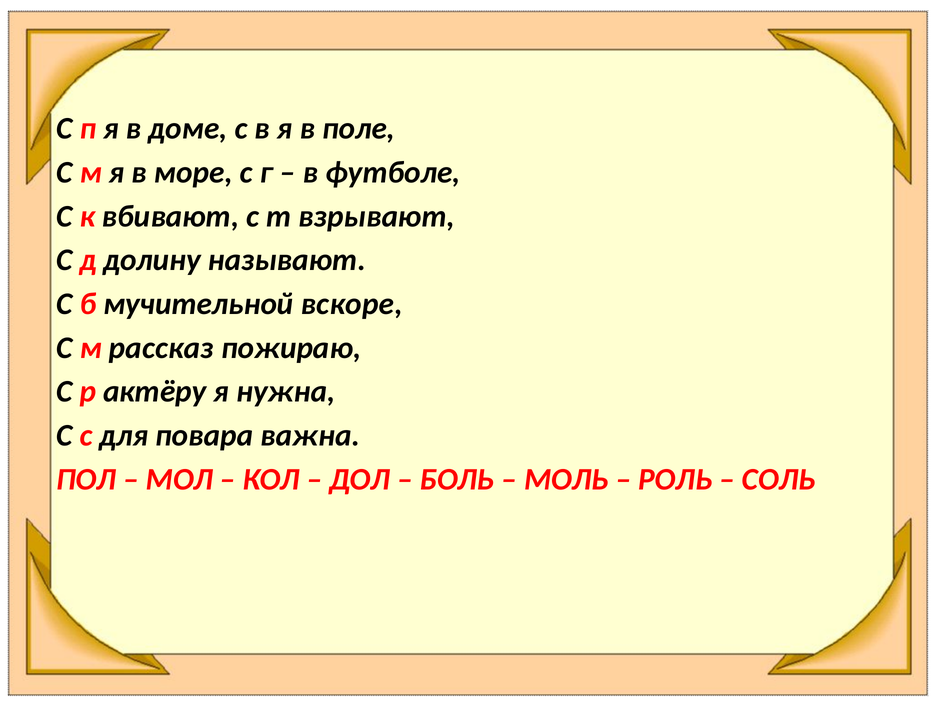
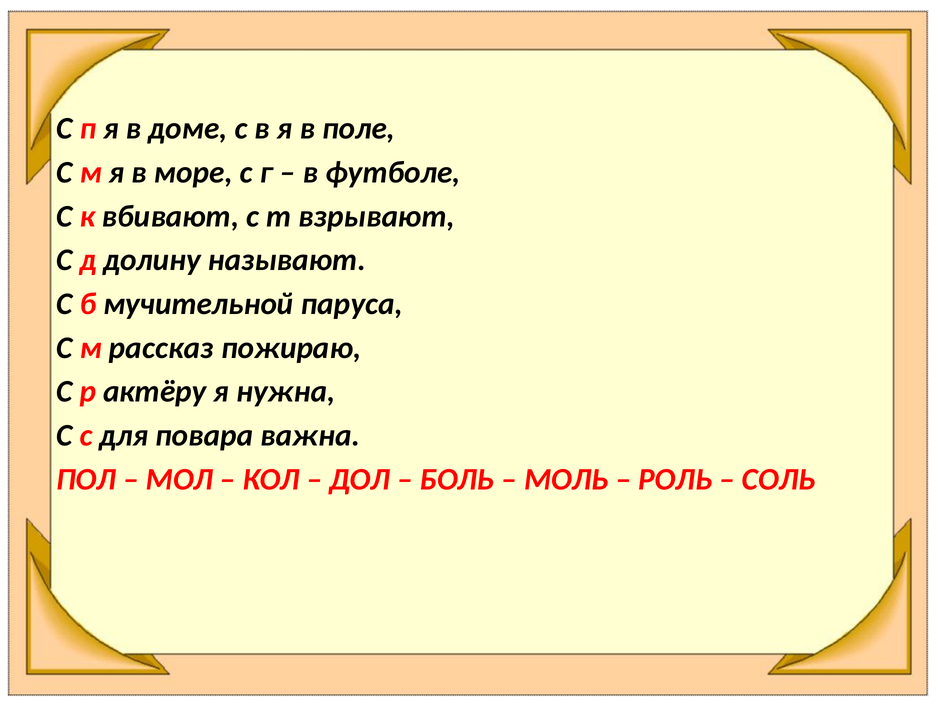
вскоре: вскоре -> паруса (352, 304)
